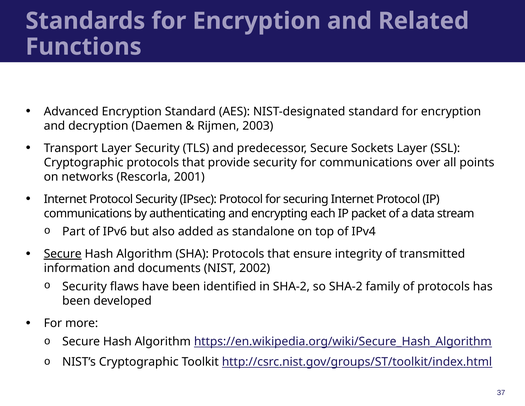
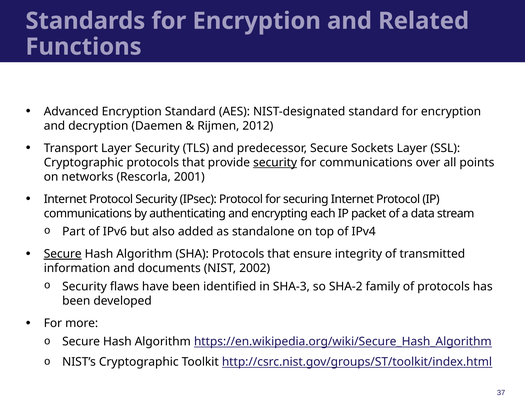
2003: 2003 -> 2012 (258, 126)
security underline: none -> present (275, 162)
in SHA-2: SHA-2 -> SHA-3 (291, 286)
